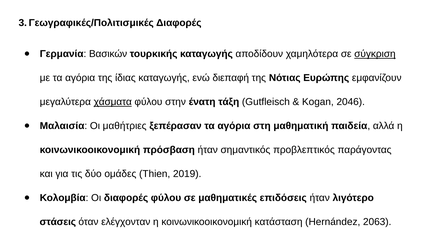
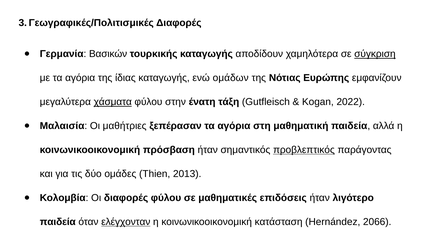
διεπαφή: διεπαφή -> ομάδων (231, 78)
2046: 2046 -> 2022 (351, 102)
προβλεπτικός underline: none -> present (304, 150)
2019: 2019 -> 2013 (187, 174)
στάσεις: στάσεις -> παιδεία (58, 222)
ελέγχονταν underline: none -> present (126, 222)
2063: 2063 -> 2066 (377, 222)
